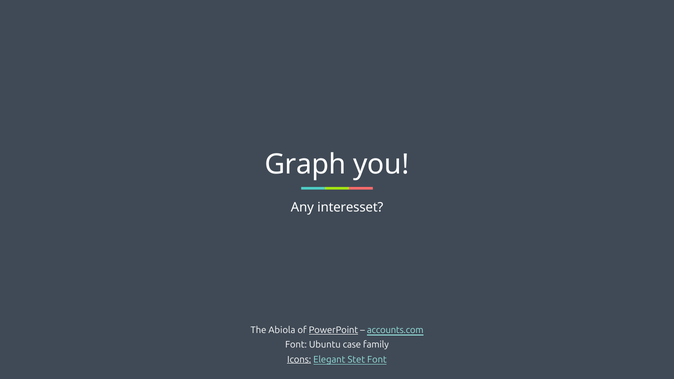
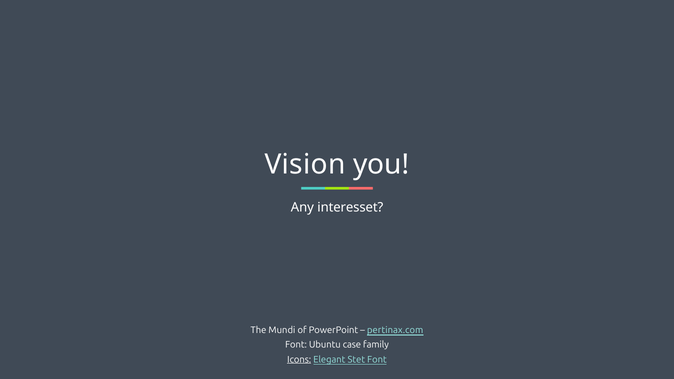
Graph: Graph -> Vision (305, 165)
Abiola: Abiola -> Mundi (282, 330)
PowerPoint underline: present -> none (333, 330)
accounts.com: accounts.com -> pertinax.com (395, 330)
